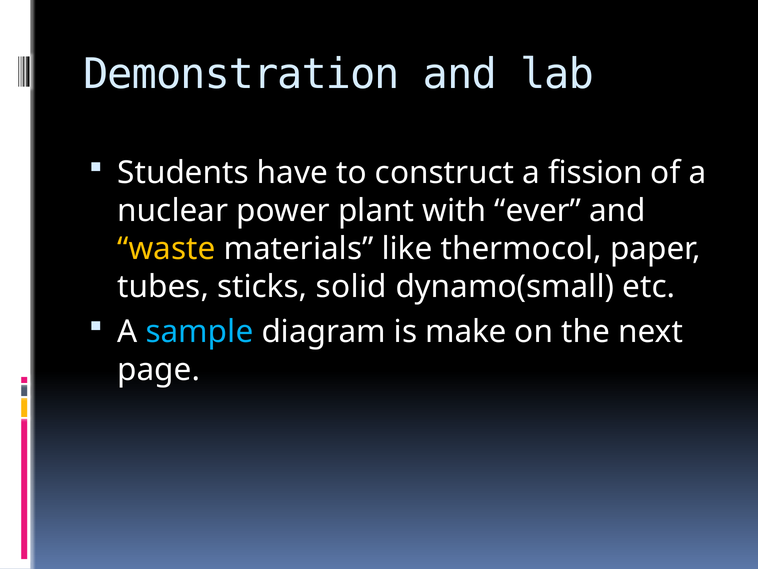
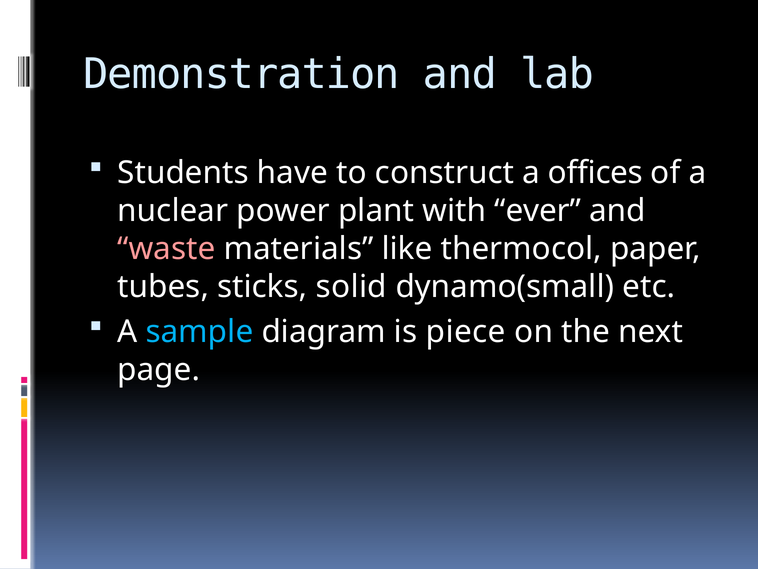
fission: fission -> offices (595, 173)
waste colour: yellow -> pink (166, 249)
make: make -> piece (466, 332)
